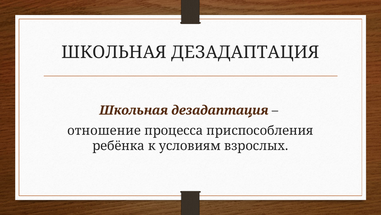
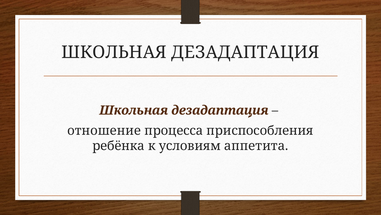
взрослых: взрослых -> аппетита (256, 145)
